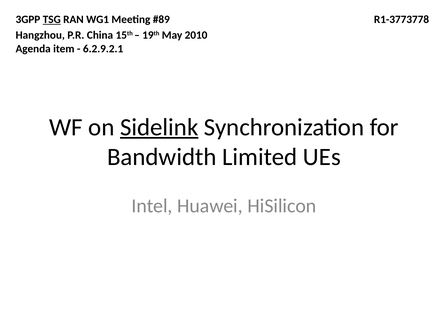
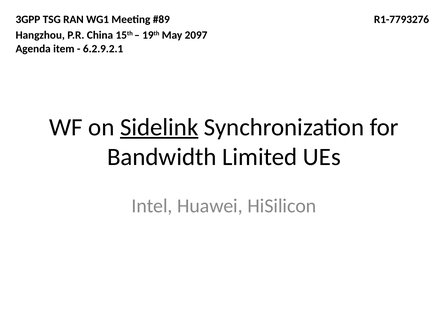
TSG underline: present -> none (52, 20)
R1-3773778: R1-3773778 -> R1-7793276 (402, 20)
2010: 2010 -> 2097 (196, 35)
